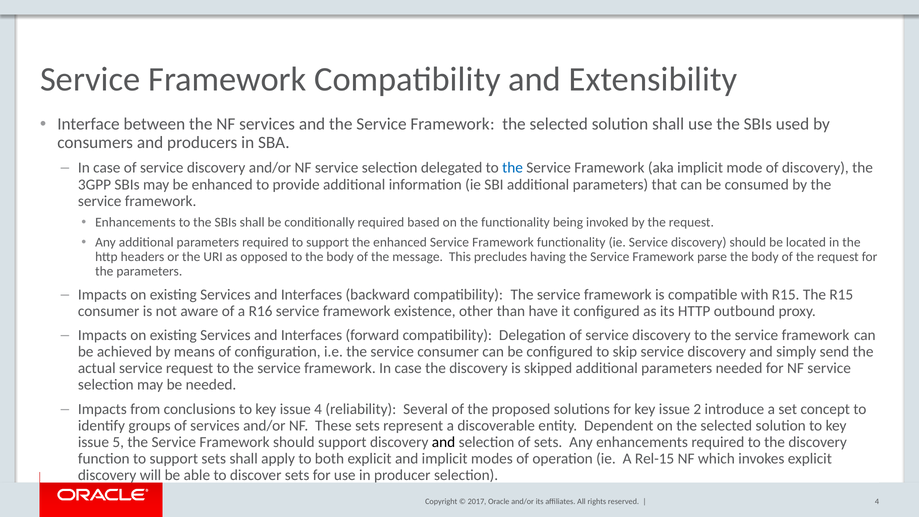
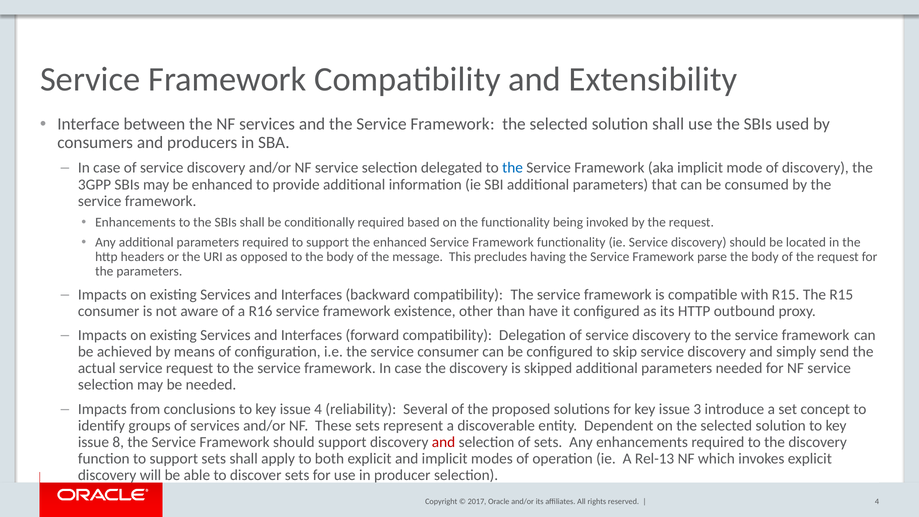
2: 2 -> 3 (697, 409)
5: 5 -> 8 (118, 442)
and colour: black -> red (444, 442)
Rel-15: Rel-15 -> Rel-13 (655, 459)
